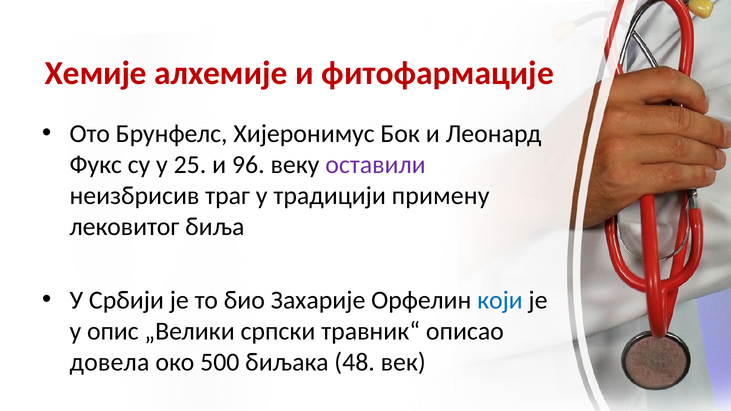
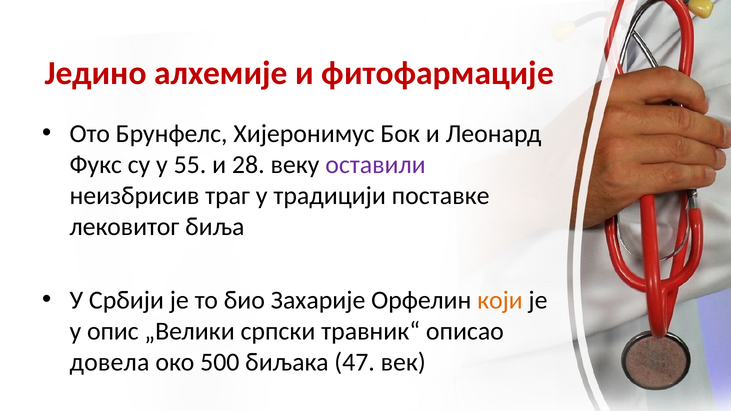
Хемије: Хемије -> Једино (96, 73)
25: 25 -> 55 (190, 165)
96: 96 -> 28 (248, 165)
примену: примену -> поставке (441, 196)
који colour: blue -> orange (500, 300)
48: 48 -> 47 (355, 362)
